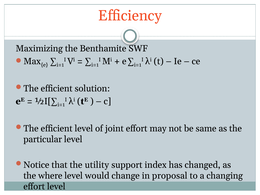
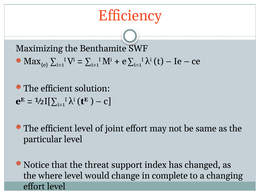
utility: utility -> threat (97, 165)
proposal: proposal -> complete (170, 176)
